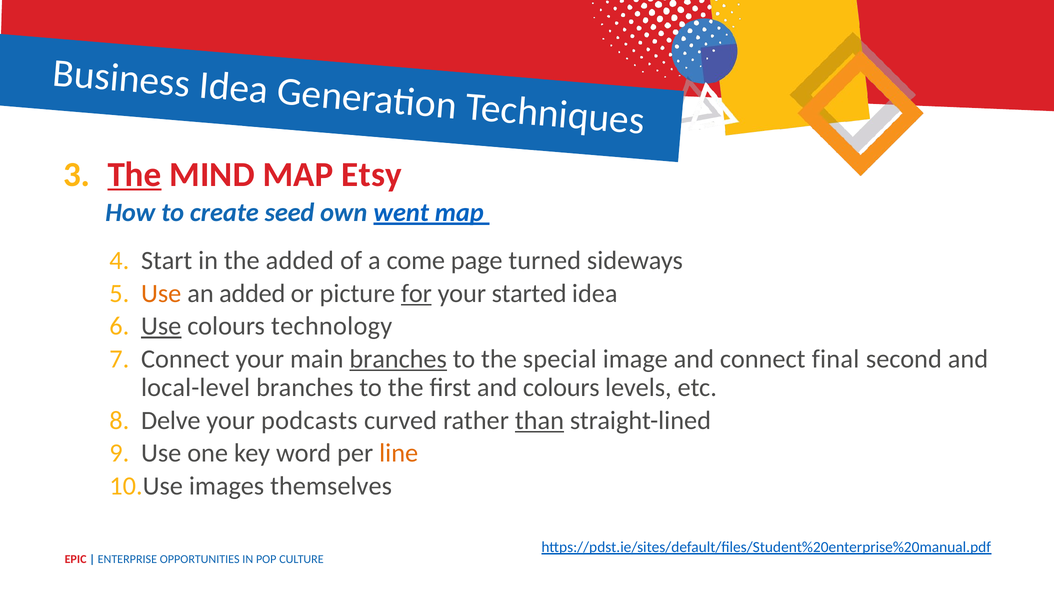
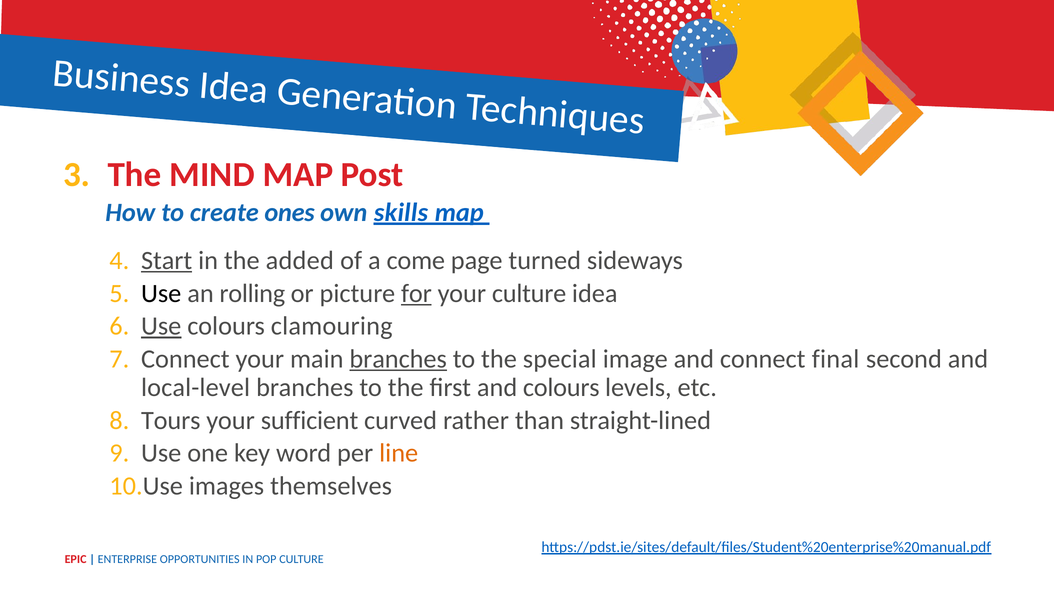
The underline: present -> none (135, 174)
Etsy: Etsy -> Post (372, 174)
seed: seed -> ones (290, 212)
went: went -> skills (401, 212)
Start underline: none -> present (167, 260)
Use colour: orange -> black (161, 293)
an added: added -> rolling (252, 293)
your started: started -> culture (529, 293)
technology: technology -> clamouring (332, 326)
Delve: Delve -> Tours (171, 420)
podcasts: podcasts -> sufficient (310, 420)
than underline: present -> none (539, 420)
